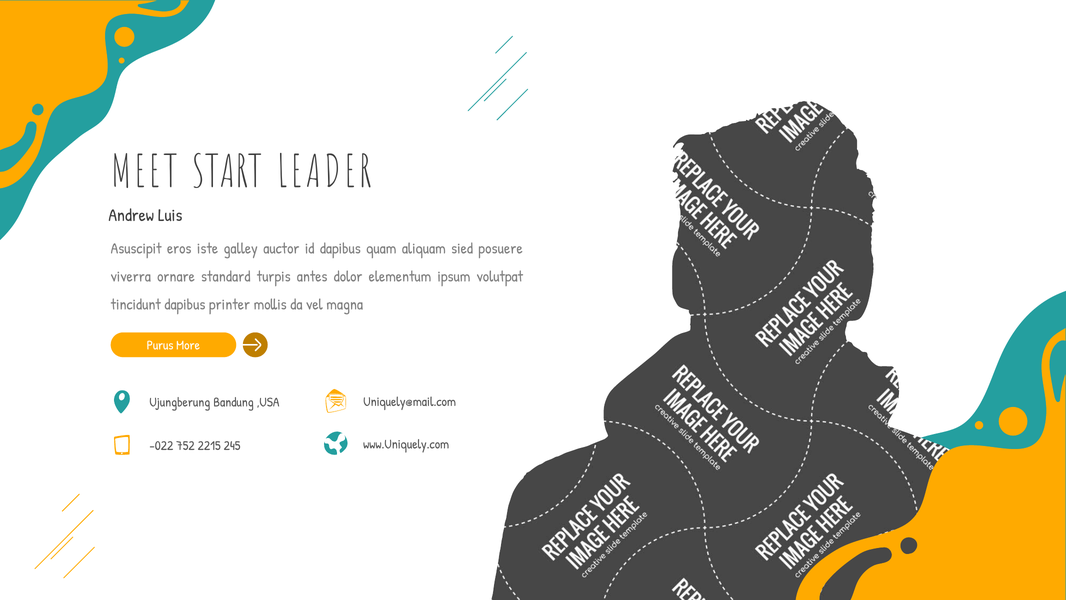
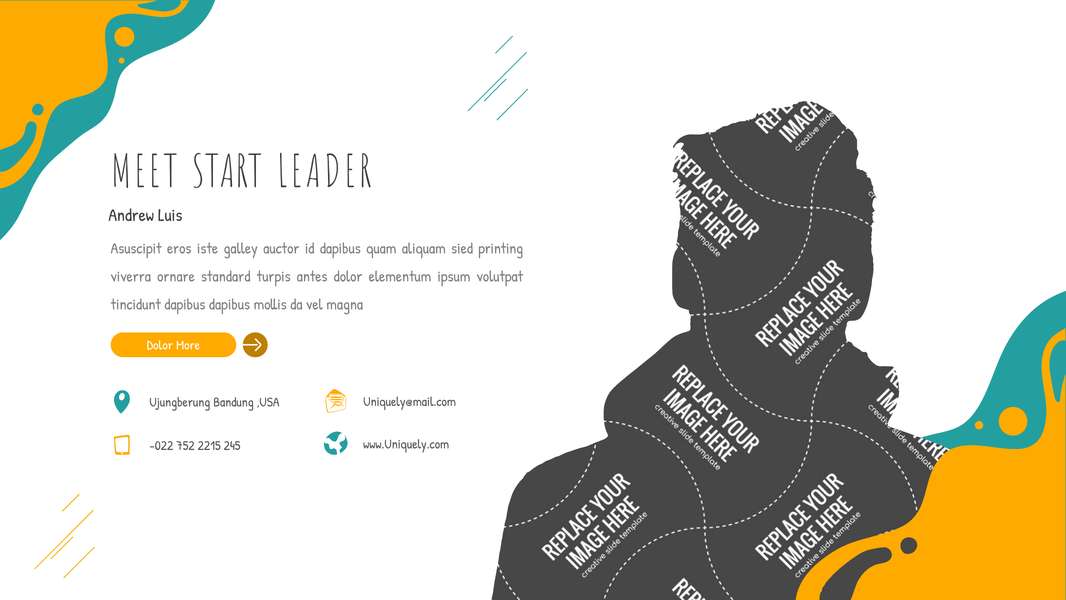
posuere: posuere -> printing (501, 248)
dapibus printer: printer -> dapibus (230, 304)
Purus: Purus -> Dolor (160, 345)
